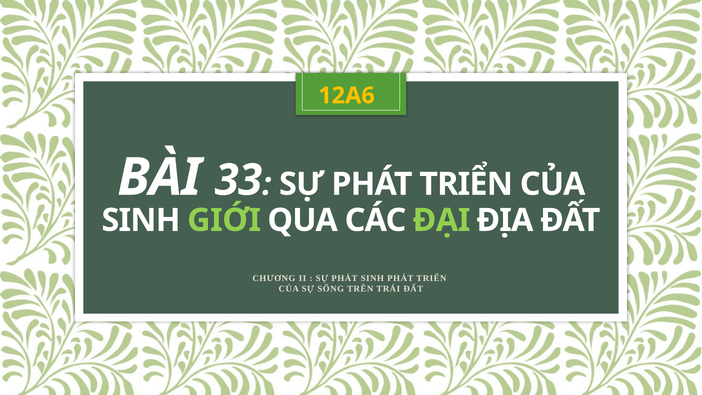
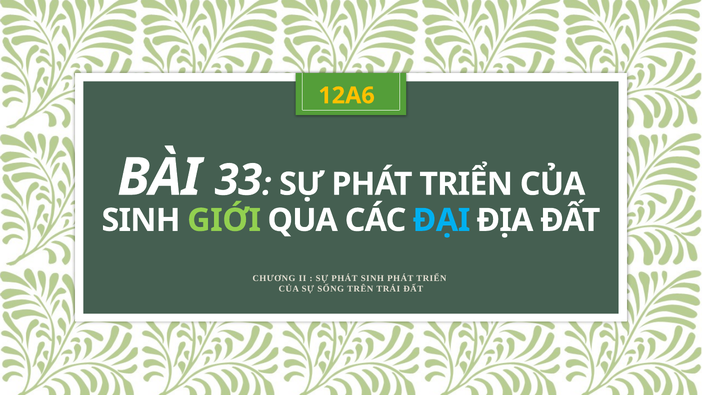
ĐẠI colour: light green -> light blue (442, 220)
